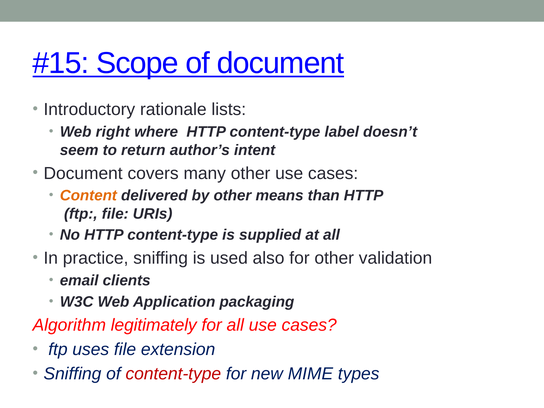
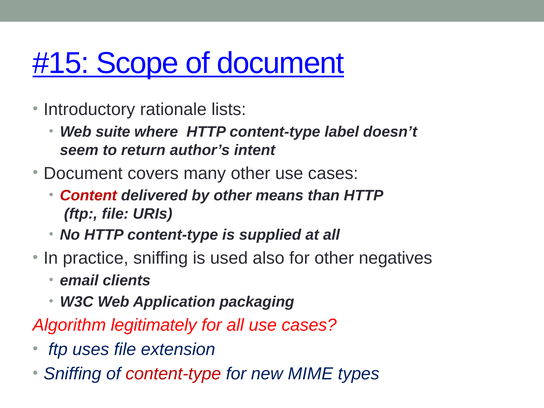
right: right -> suite (113, 132)
Content colour: orange -> red (88, 196)
validation: validation -> negatives (396, 258)
